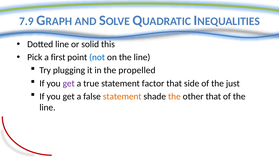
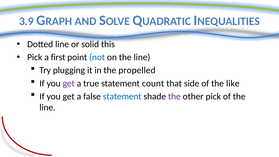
7.9: 7.9 -> 3.9 (26, 21)
factor: factor -> count (153, 83)
just: just -> like (233, 83)
statement colour: orange -> blue (122, 96)
the colour: orange -> purple (174, 96)
other that: that -> pick (213, 96)
